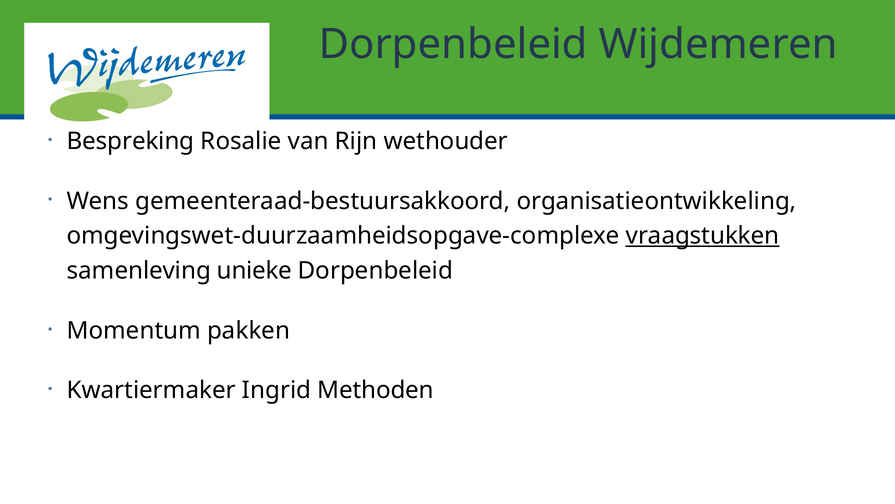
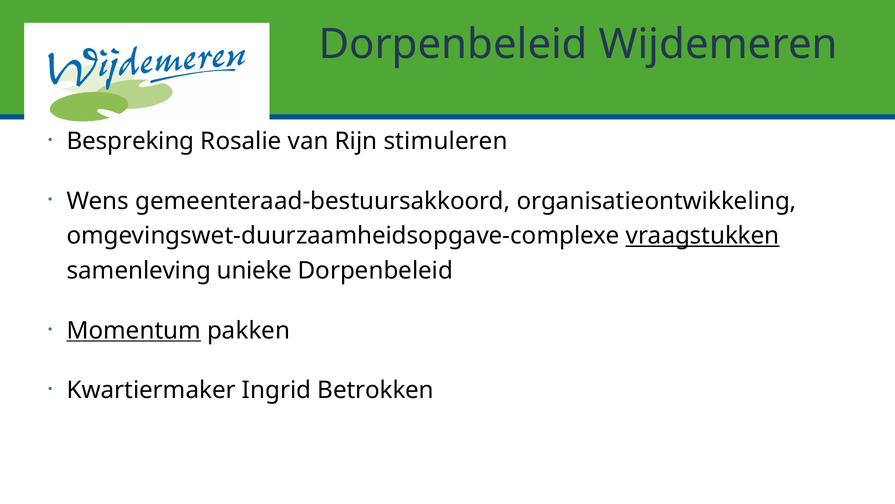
wethouder: wethouder -> stimuleren (446, 141)
Momentum underline: none -> present (134, 330)
Methoden: Methoden -> Betrokken (376, 390)
